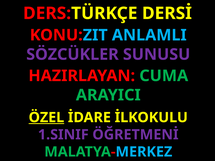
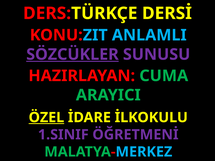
SÖZCÜKLER underline: none -> present (72, 55)
